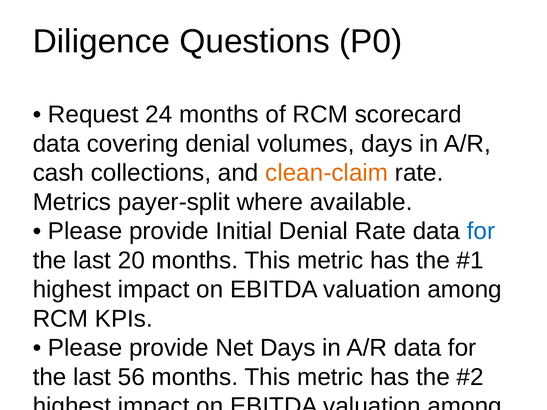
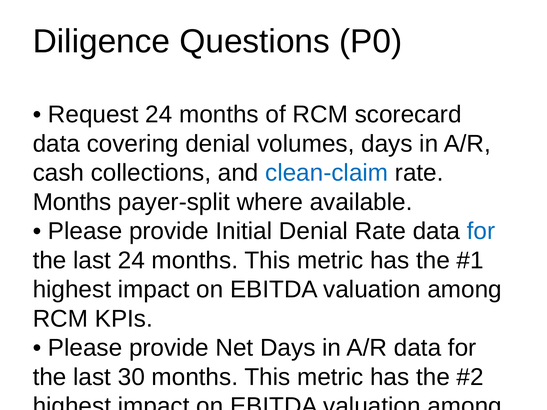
clean-claim colour: orange -> blue (327, 173)
Metrics: Metrics -> Months (72, 202)
last 20: 20 -> 24 (131, 261)
56: 56 -> 30 (131, 377)
